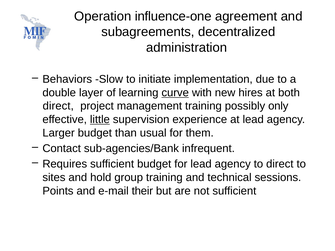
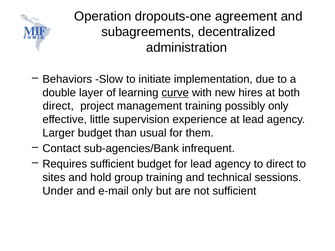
influence-one: influence-one -> dropouts-one (173, 16)
little underline: present -> none (100, 120)
Points: Points -> Under (58, 191)
e-mail their: their -> only (142, 191)
